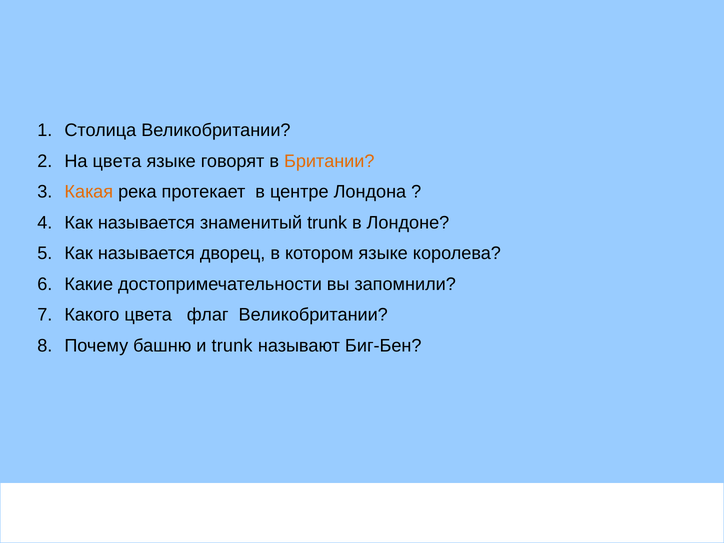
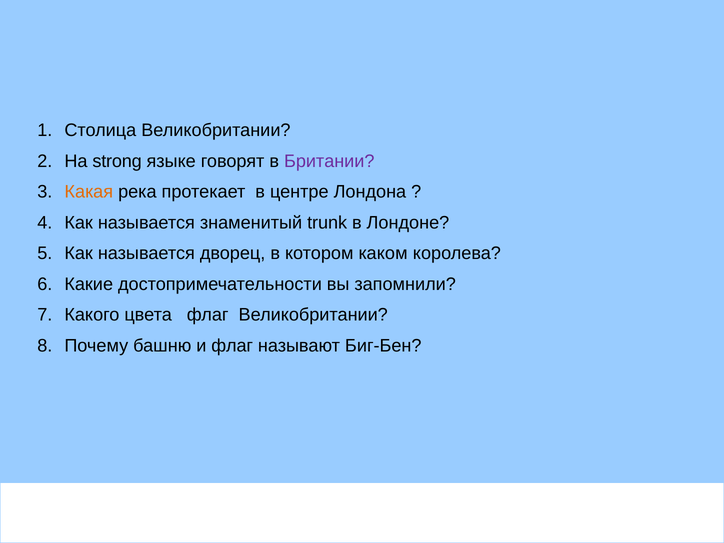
На цвета: цвета -> strong (117, 161)
Британии colour: orange -> purple (329, 161)
котором языке: языке -> каком (383, 253)
и trunk: trunk -> флаг (232, 346)
